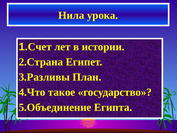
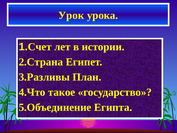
Нила: Нила -> Урок (71, 15)
